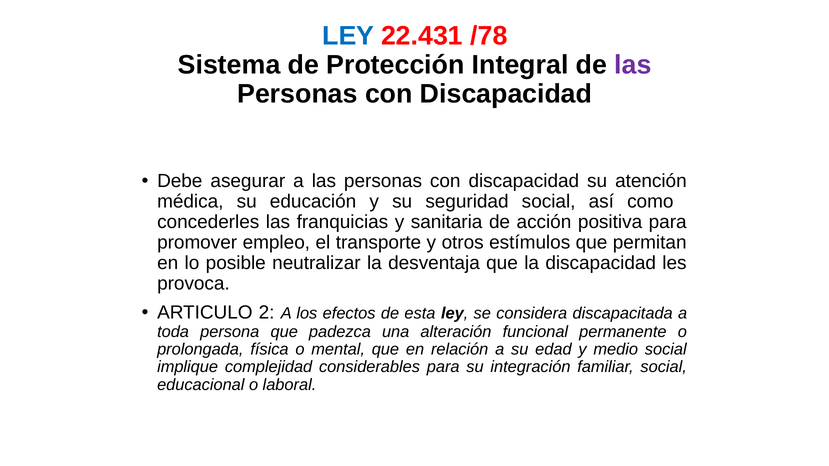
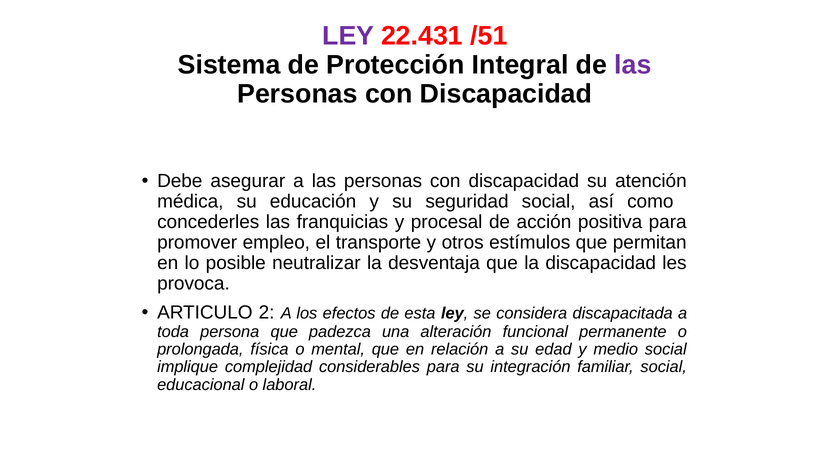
LEY colour: blue -> purple (348, 36)
/78: /78 -> /51 (489, 36)
sanitaria: sanitaria -> procesal (447, 222)
